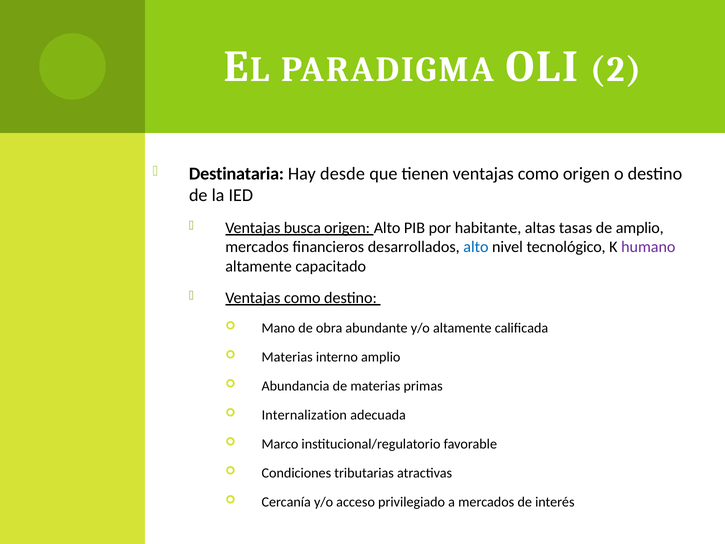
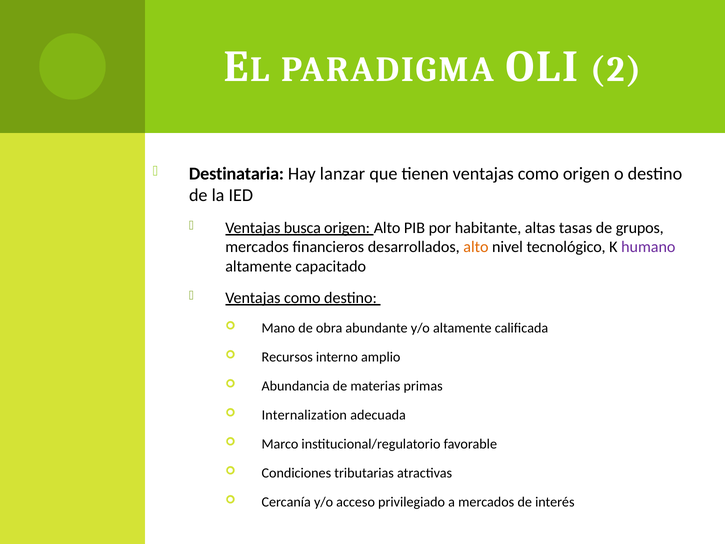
desde: desde -> lanzar (343, 173)
de amplio: amplio -> grupos (640, 228)
alto colour: blue -> orange (476, 247)
Materias: Materias -> Recursos (287, 357)
